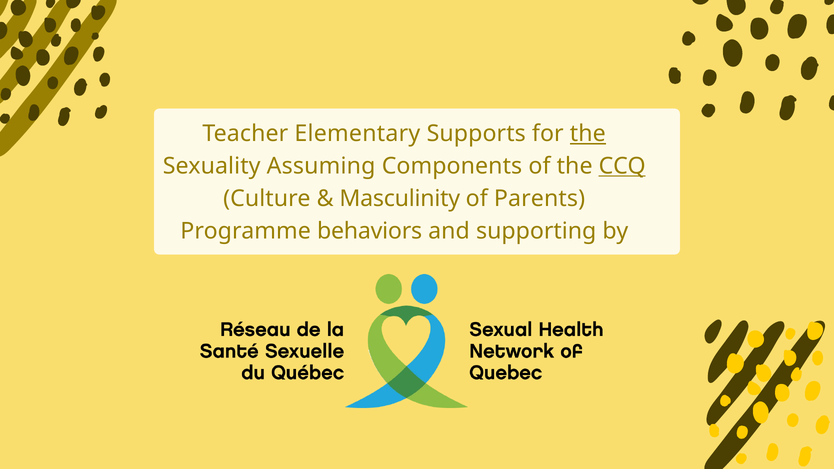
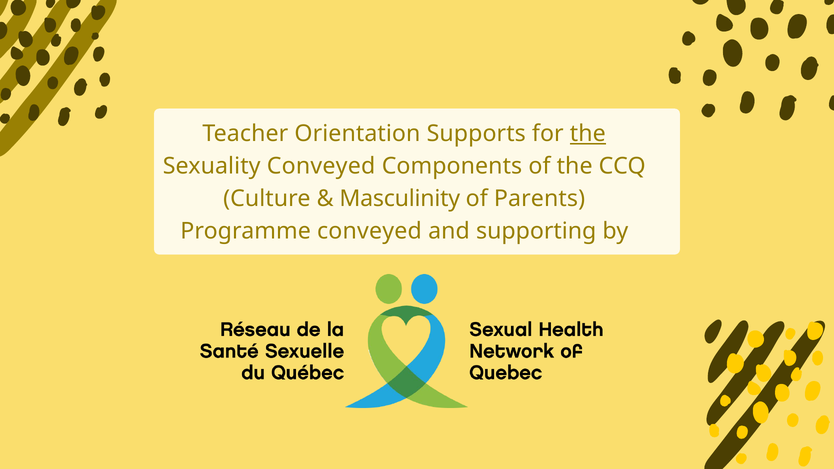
Elementary: Elementary -> Orientation (357, 134)
Sexuality Assuming: Assuming -> Conveyed (321, 166)
CCQ underline: present -> none (622, 166)
Programme behaviors: behaviors -> conveyed (369, 231)
